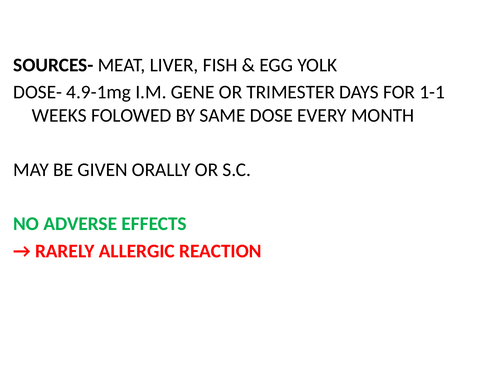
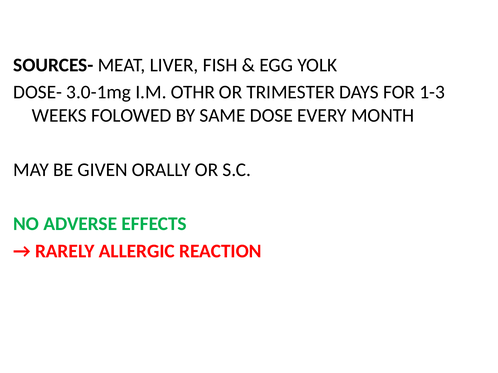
4.9-1mg: 4.9-1mg -> 3.0-1mg (99, 92)
GENE: GENE -> OTHR (193, 92)
1-1: 1-1 -> 1-3 (432, 92)
